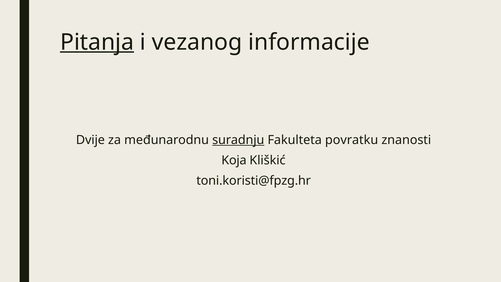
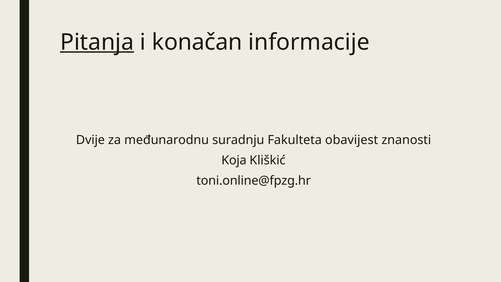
vezanog: vezanog -> konačan (197, 42)
suradnju underline: present -> none (238, 140)
povratku: povratku -> obavijest (352, 140)
toni.koristi@fpzg.hr: toni.koristi@fpzg.hr -> toni.online@fpzg.hr (254, 181)
